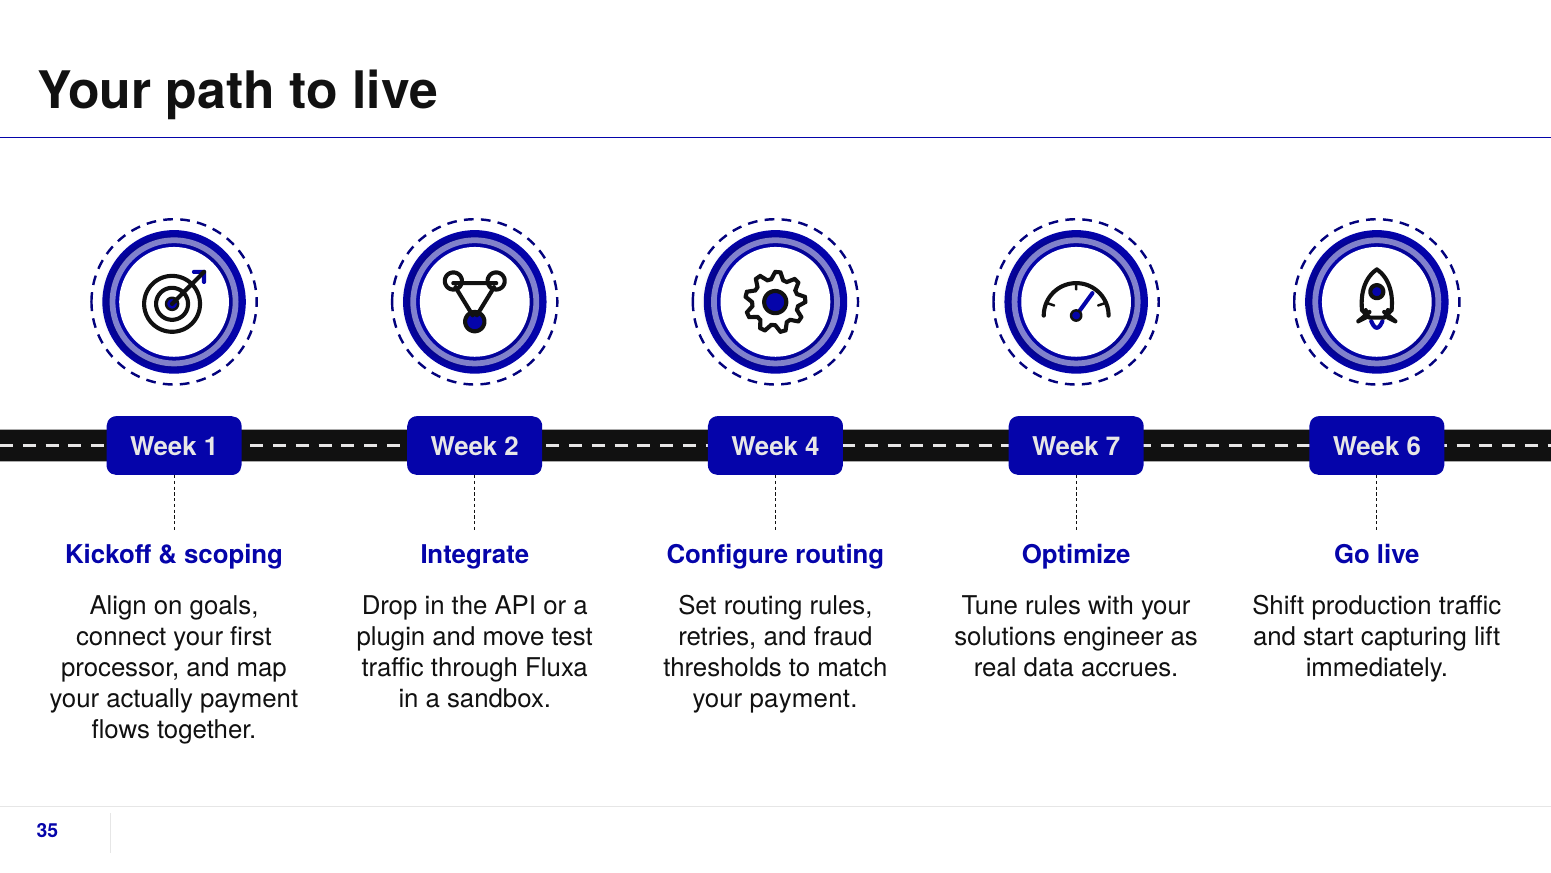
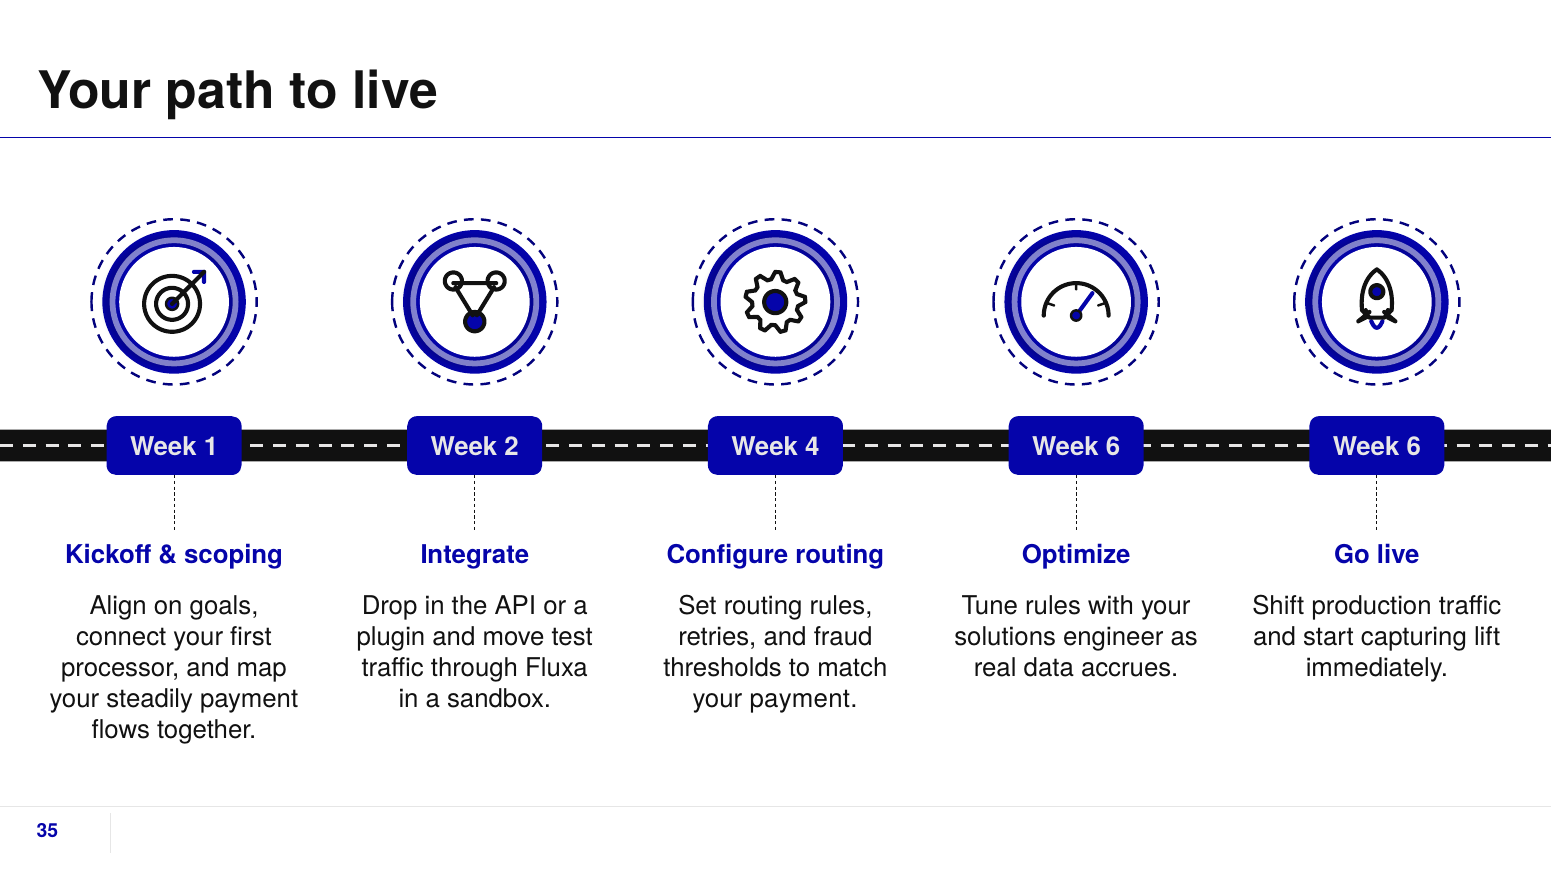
7: 7 -> 6 (1113, 447)
actually: actually -> steadily (150, 698)
